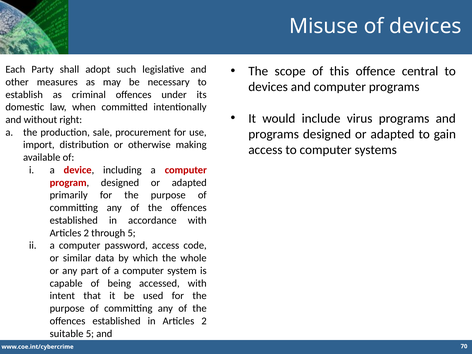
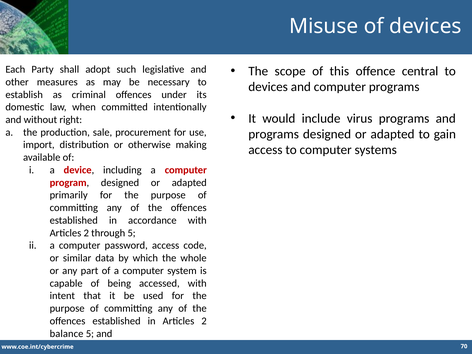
suitable: suitable -> balance (67, 334)
